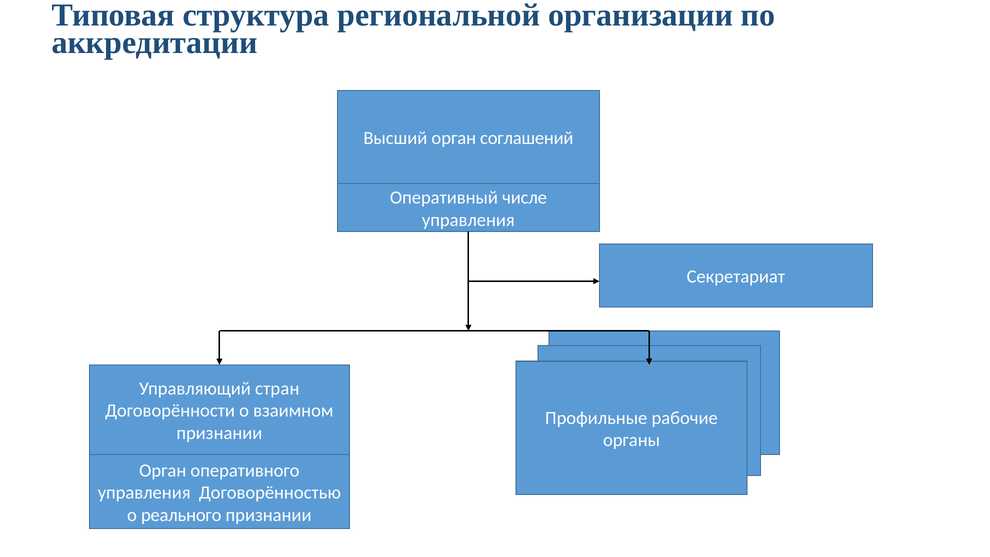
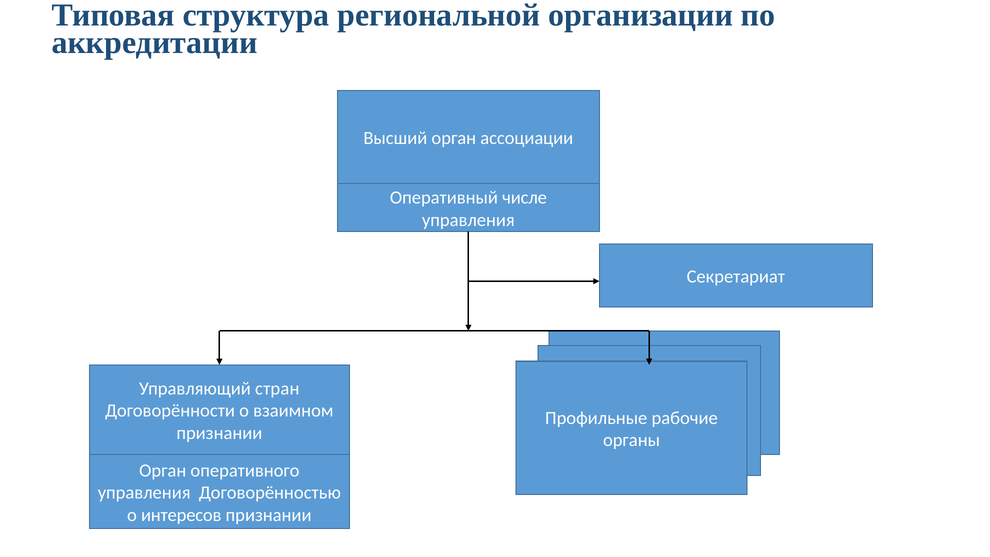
соглашений: соглашений -> ассоциации (527, 138)
реального: реального -> интересов (181, 515)
